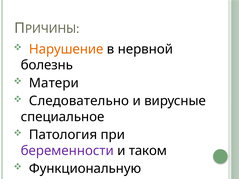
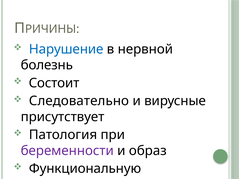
Нарушение colour: orange -> blue (66, 49)
Матери: Матери -> Состоит (54, 83)
специальное: специальное -> присутствует (63, 117)
таком: таком -> образ (148, 151)
